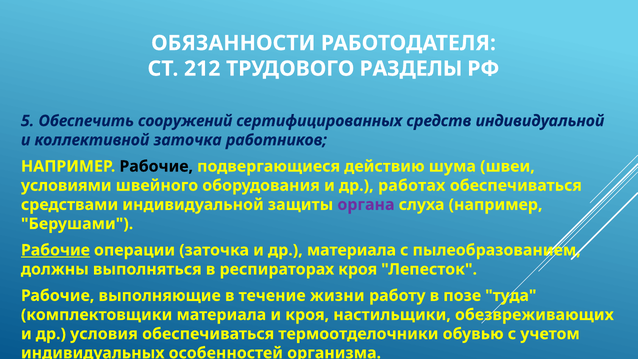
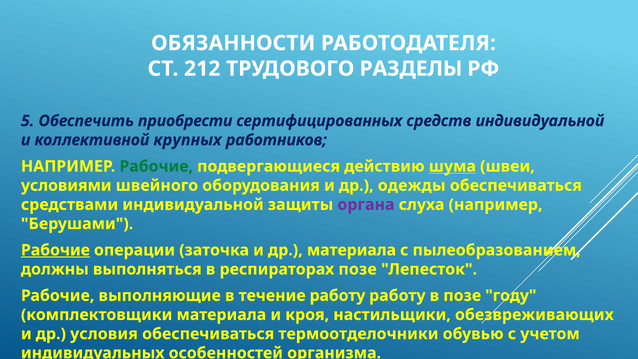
сооружений: сооружений -> приобрести (185, 121)
коллективной заточка: заточка -> крупных (187, 140)
Рабочие colour: black -> green (156, 166)
шума underline: none -> present (452, 166)
работах: работах -> одежды (412, 185)
респираторах кроя: кроя -> позе (358, 269)
течение жизни: жизни -> работу (337, 296)
туда: туда -> году (511, 296)
